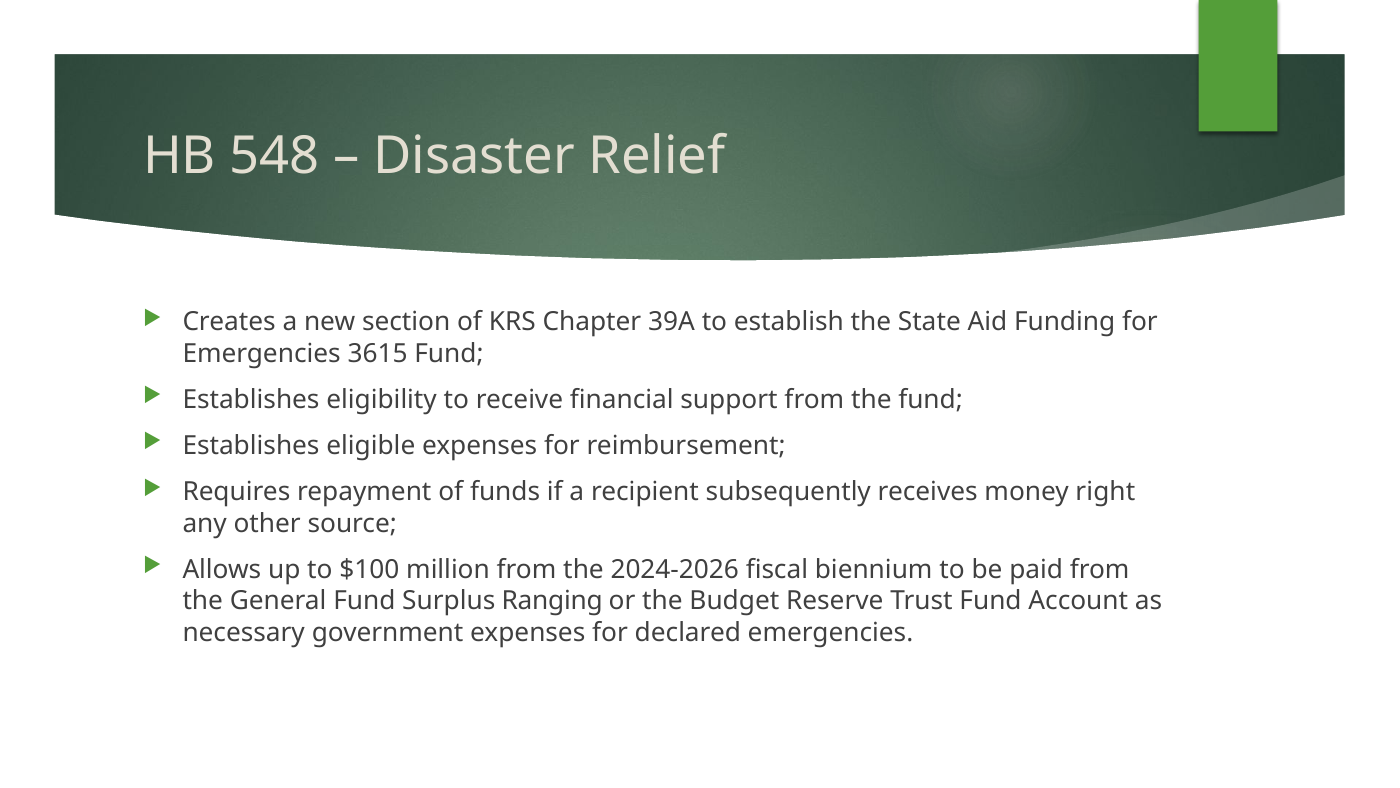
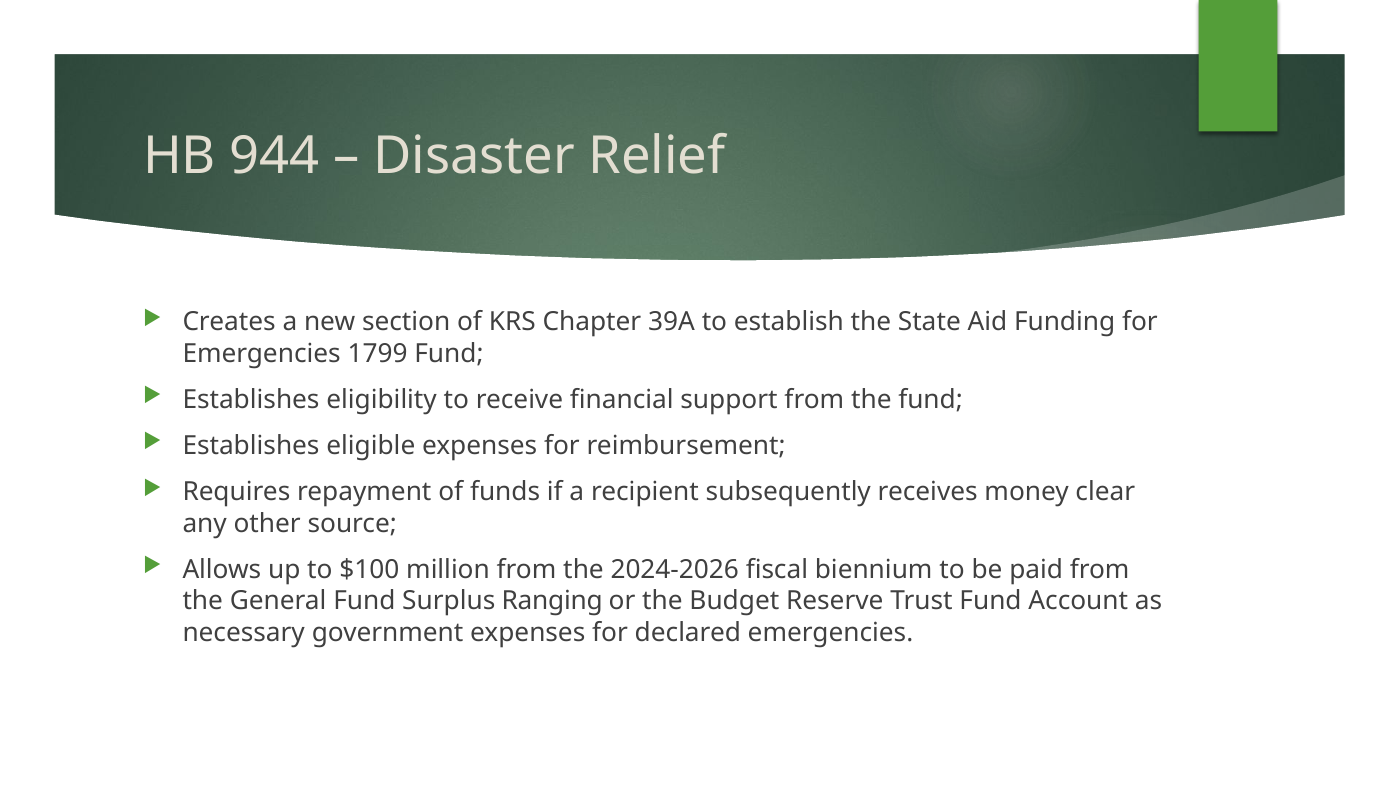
548: 548 -> 944 (275, 156)
3615: 3615 -> 1799 (378, 353)
right: right -> clear (1105, 492)
